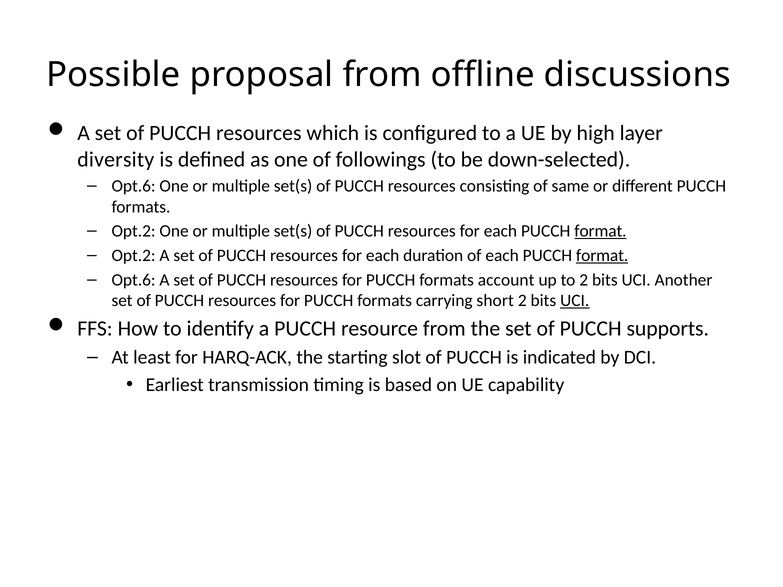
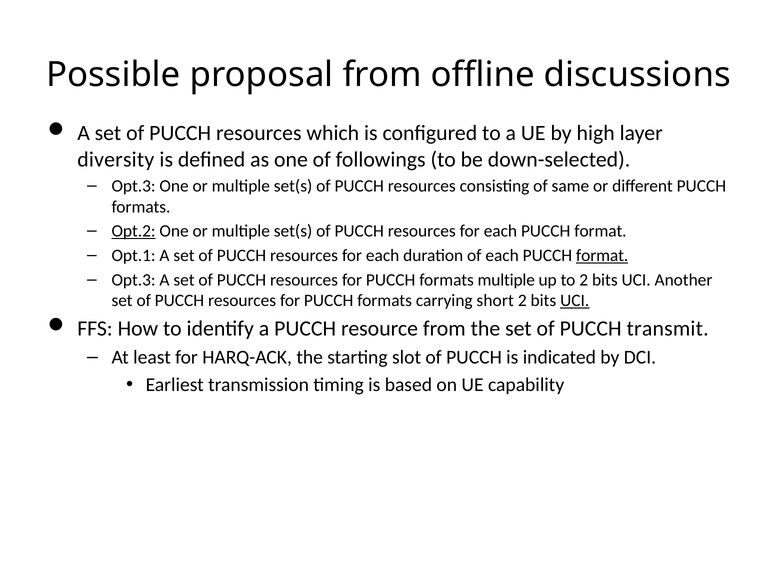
Opt.6: Opt.6 -> Opt.3 (134, 186)
Opt.2 underline: none -> present (134, 231)
format underline: present -> none (600, 231)
Opt.2: Opt.2 -> Opt.1 (134, 256)
Opt.6: Opt.6 -> Opt.3 (134, 280)
formats account: account -> multiple (506, 280)
supports: supports -> transmit (668, 329)
